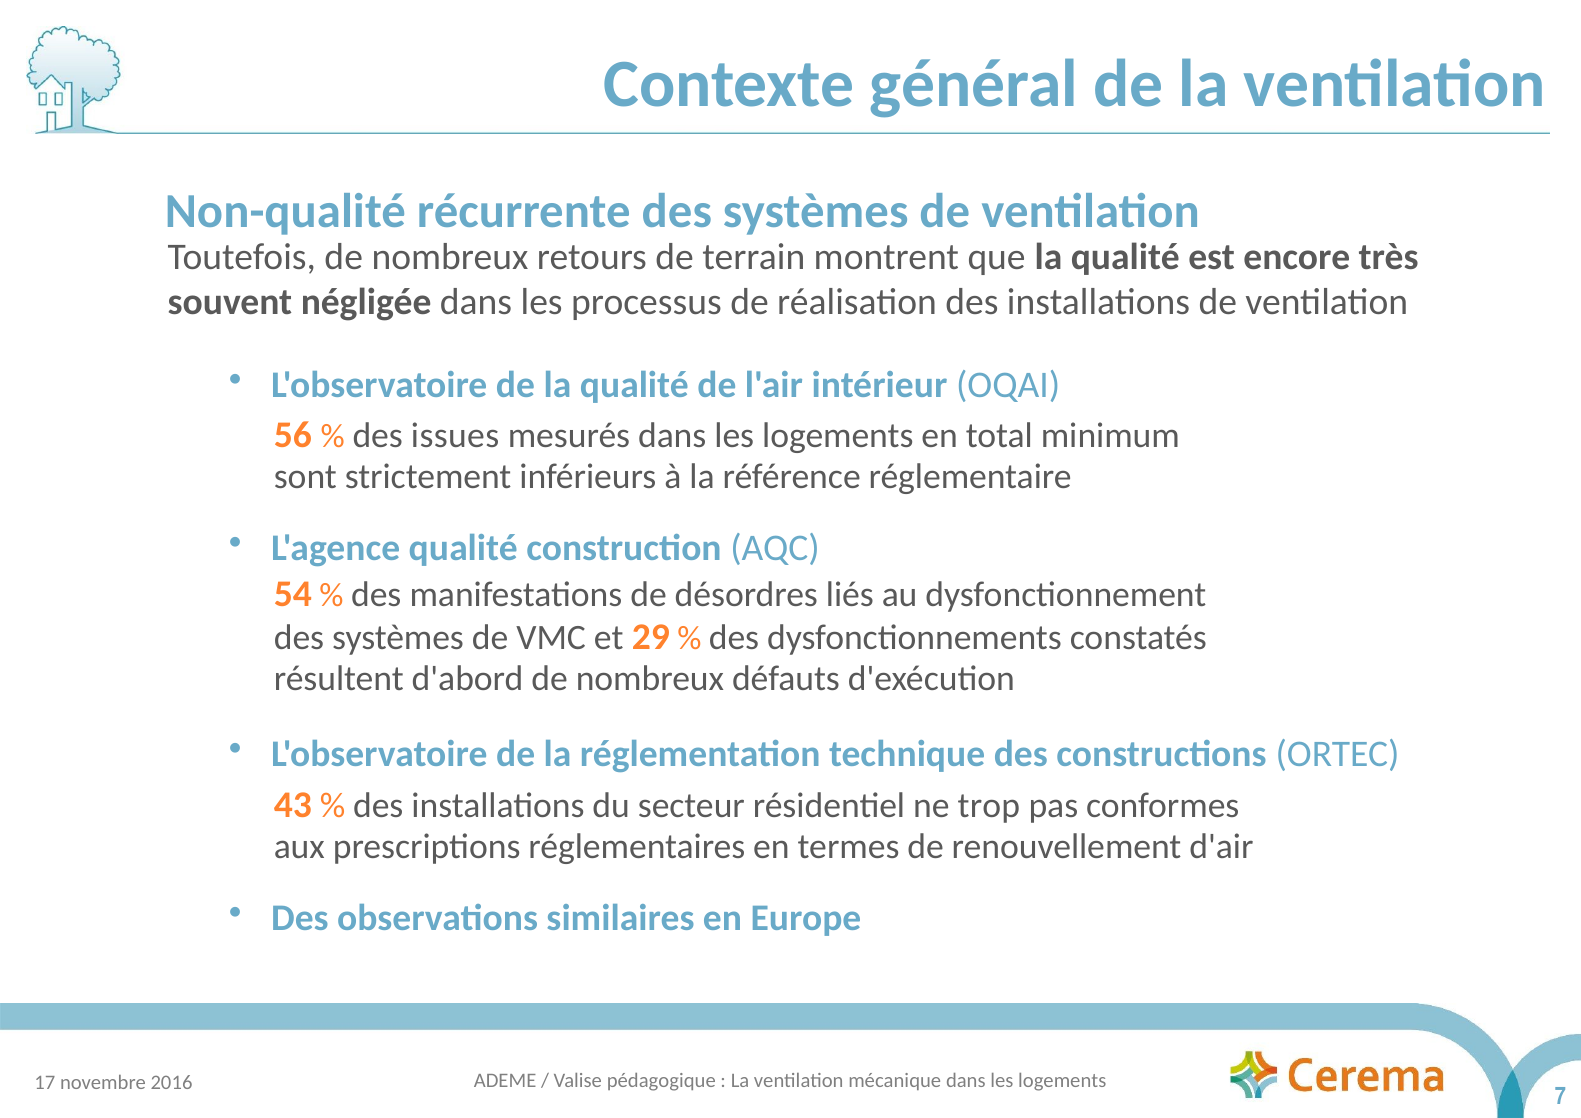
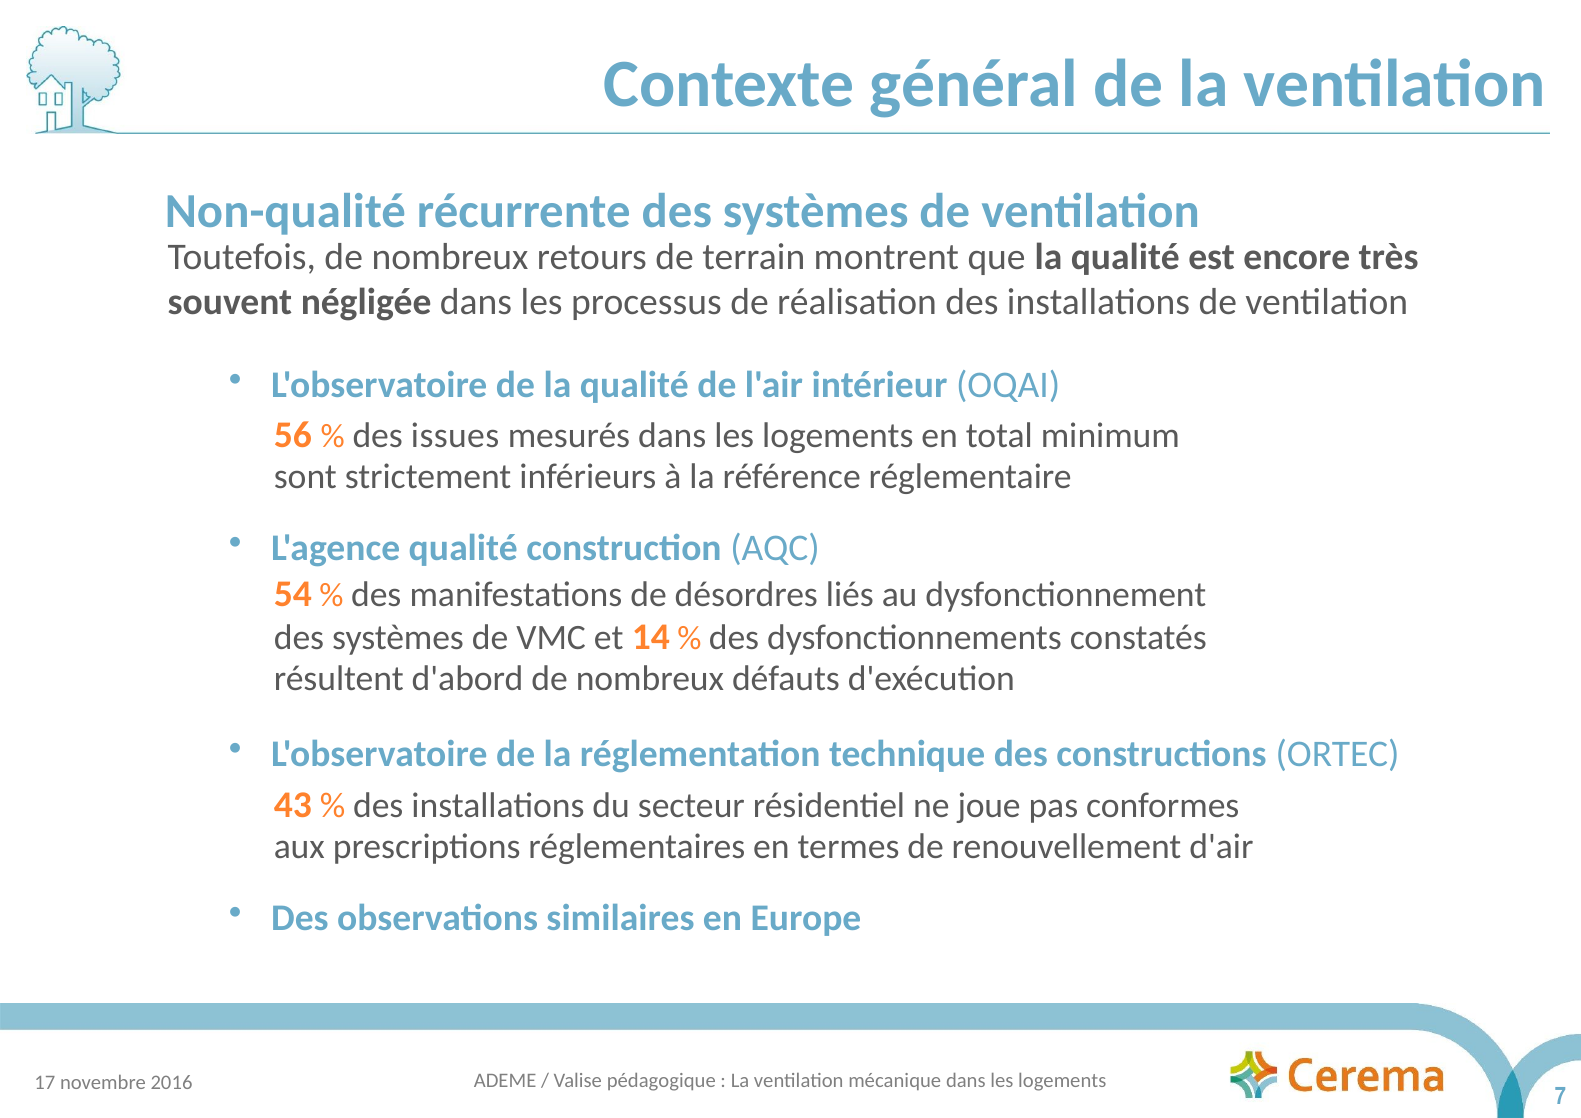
29: 29 -> 14 (651, 637)
trop: trop -> joue (989, 805)
